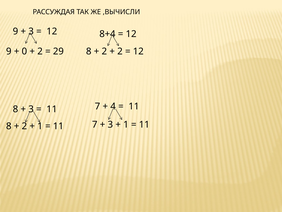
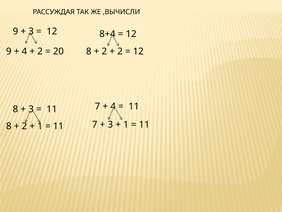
0: 0 -> 4 (24, 51)
29: 29 -> 20 (58, 51)
